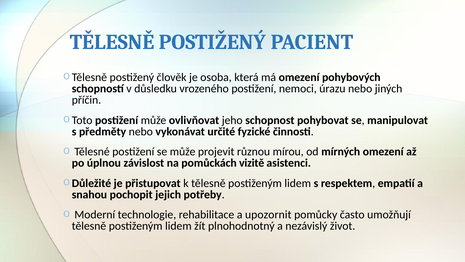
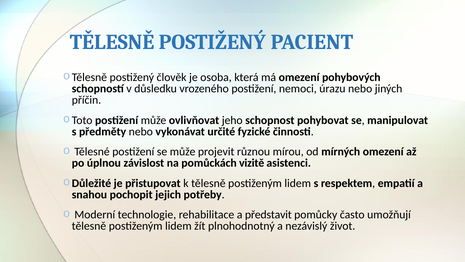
upozornit: upozornit -> představit (268, 214)
